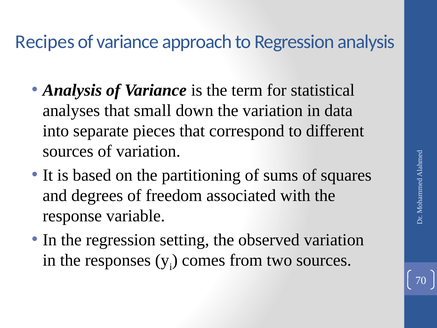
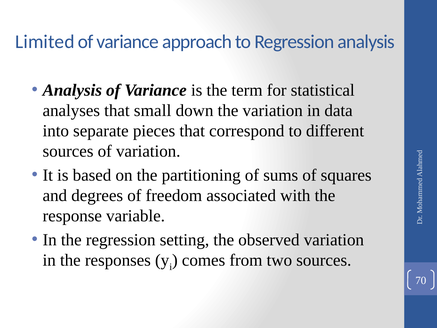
Recipes: Recipes -> Limited (45, 42)
